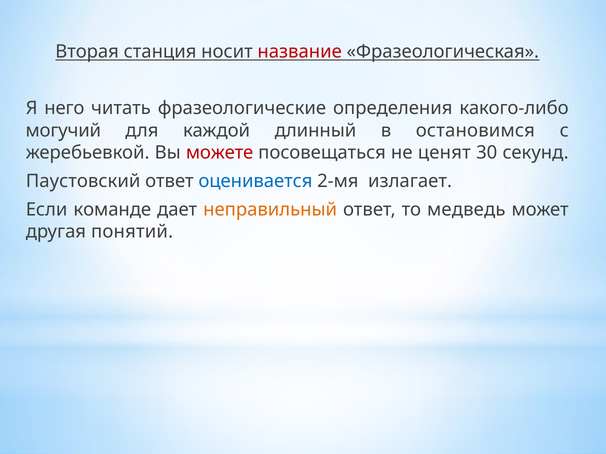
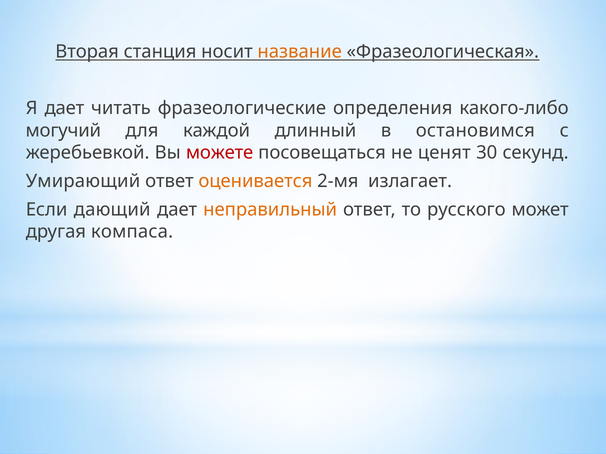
название colour: red -> orange (300, 52)
Я него: него -> дает (64, 108)
Паустовский: Паустовский -> Умирающий (83, 181)
оценивается colour: blue -> orange (255, 181)
команде: команде -> дающий (112, 210)
медведь: медведь -> русского (466, 210)
понятий: понятий -> компаса (132, 232)
